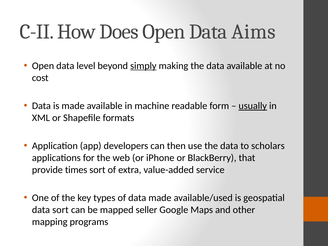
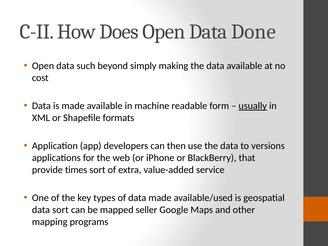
Aims: Aims -> Done (254, 32)
level: level -> such (86, 66)
simply underline: present -> none (143, 66)
scholars: scholars -> versions (268, 146)
